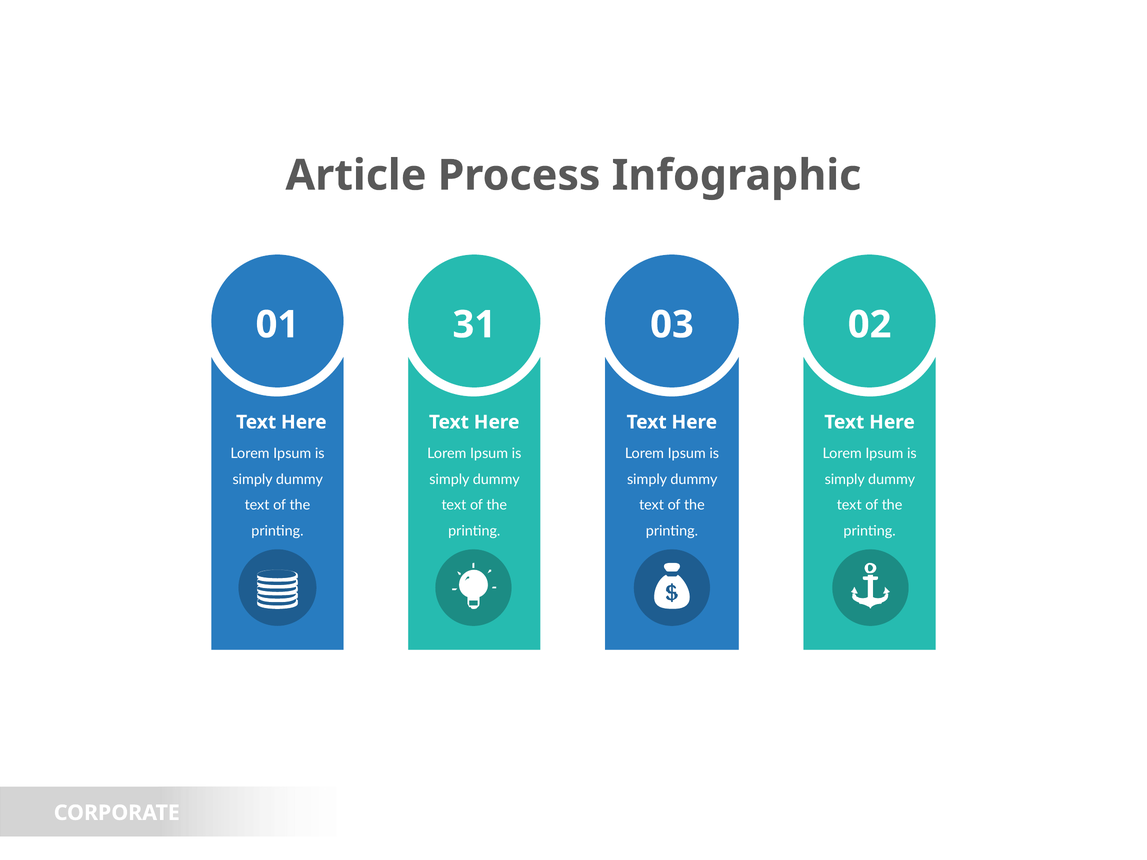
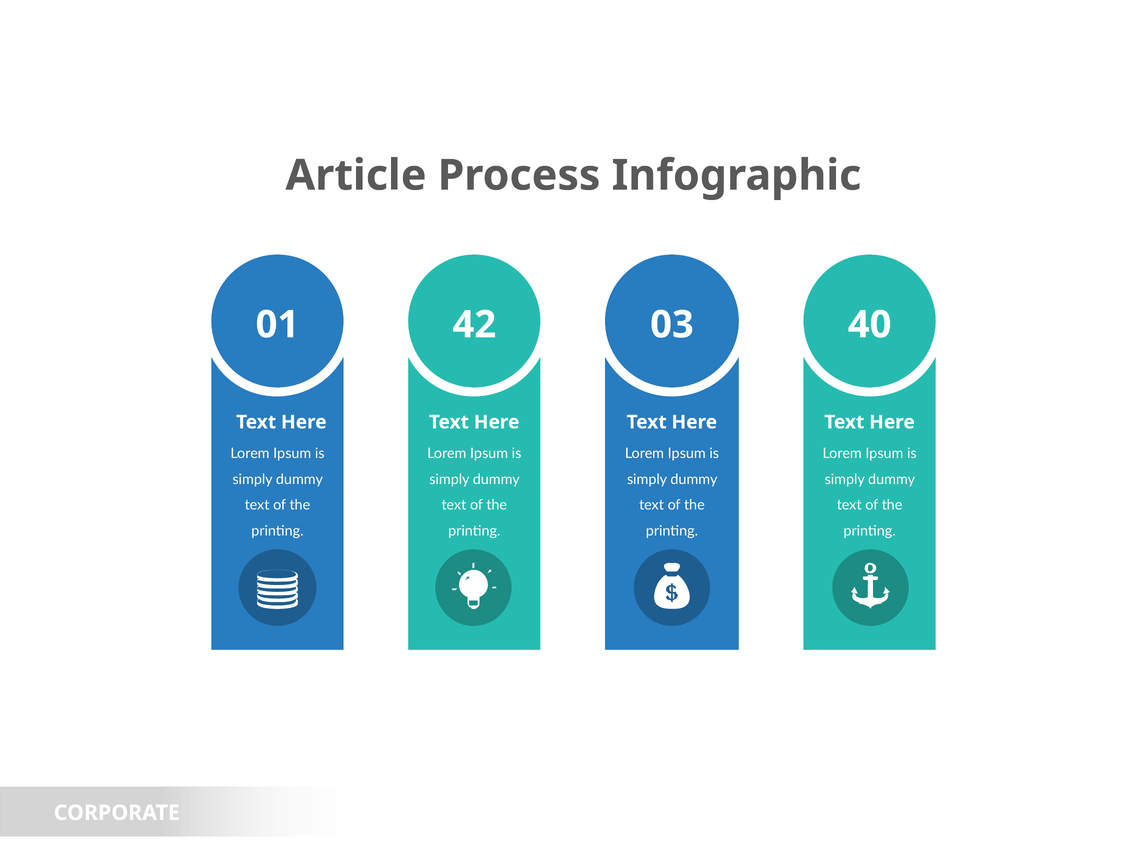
31: 31 -> 42 (474, 325)
02: 02 -> 40 (870, 325)
